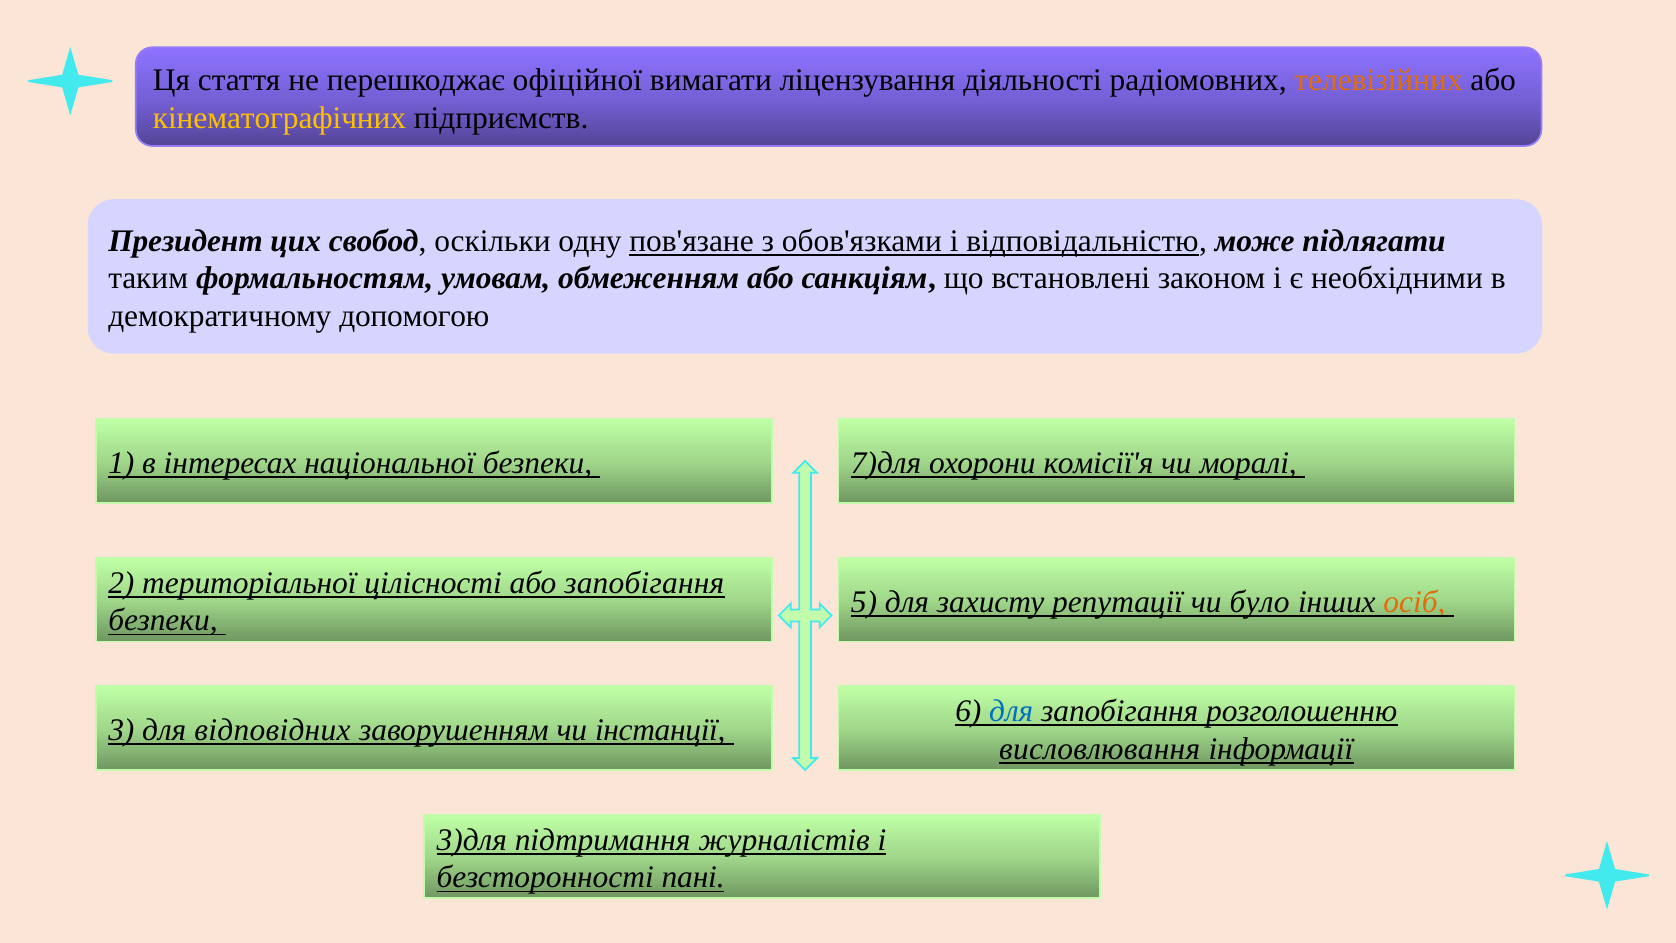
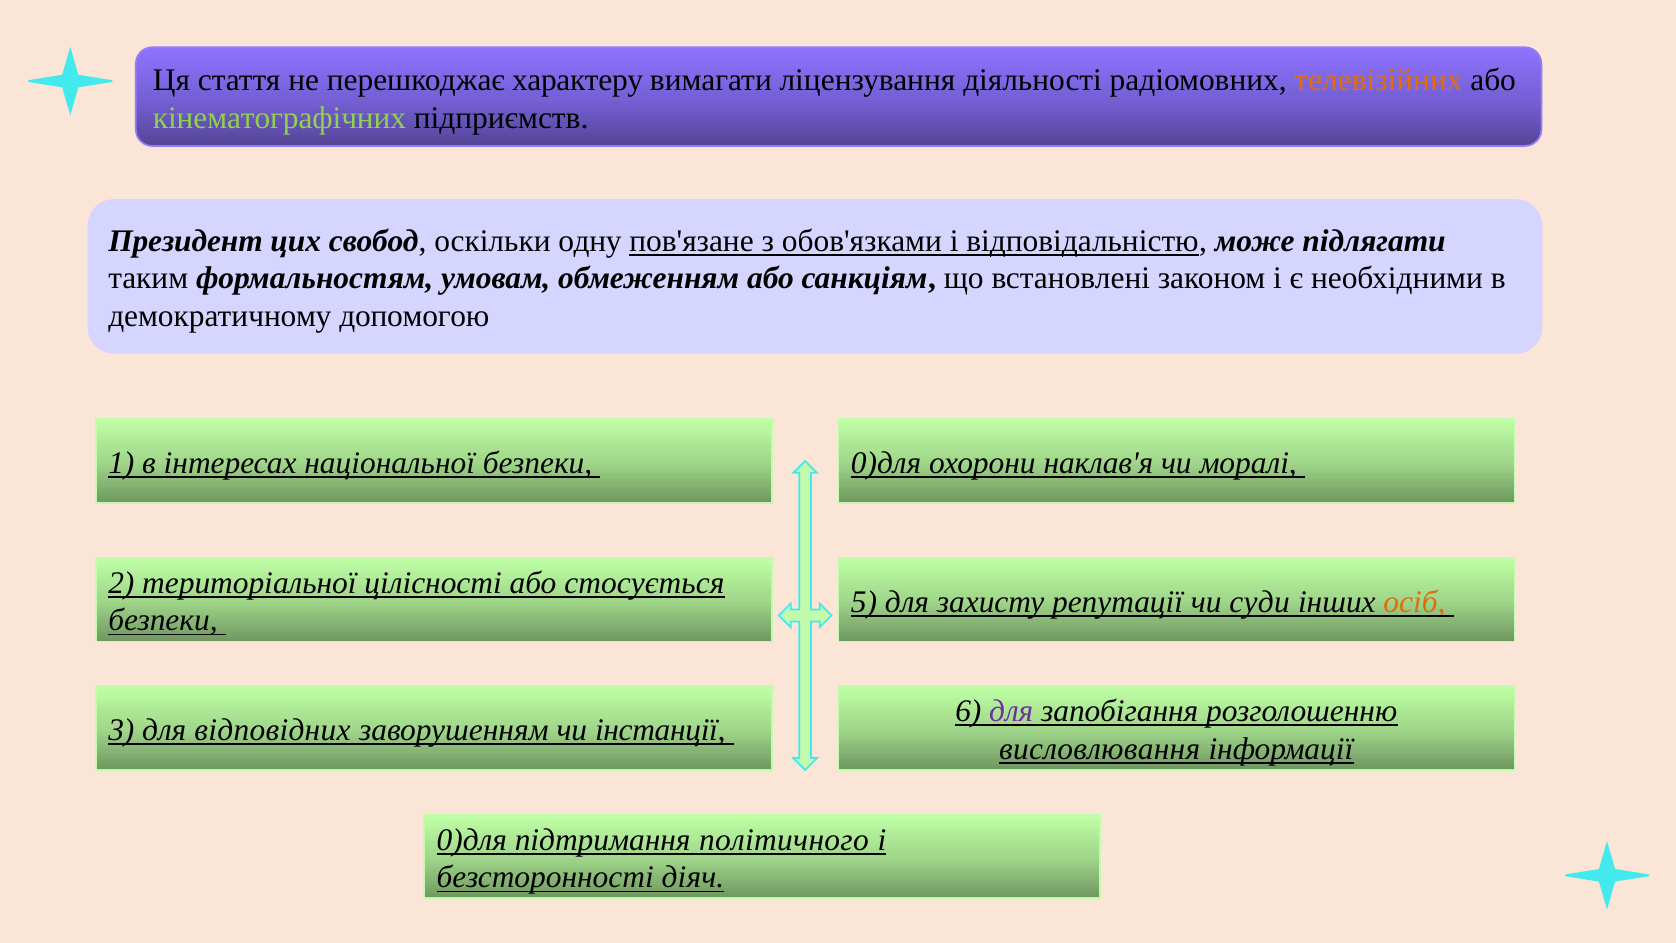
офіційної: офіційної -> характеру (578, 80)
кінематографічних colour: yellow -> light green (280, 118)
7)для: 7)для -> 0)для (886, 463)
комісії'я: комісії'я -> наклав'я (1098, 463)
або запобігання: запобігання -> стосується (644, 583)
було: було -> суди (1260, 602)
для colour: blue -> purple (1011, 711)
3)для: 3)для -> 0)для (472, 840)
журналістів: журналістів -> політичного (784, 840)
пані: пані -> діяч (693, 877)
